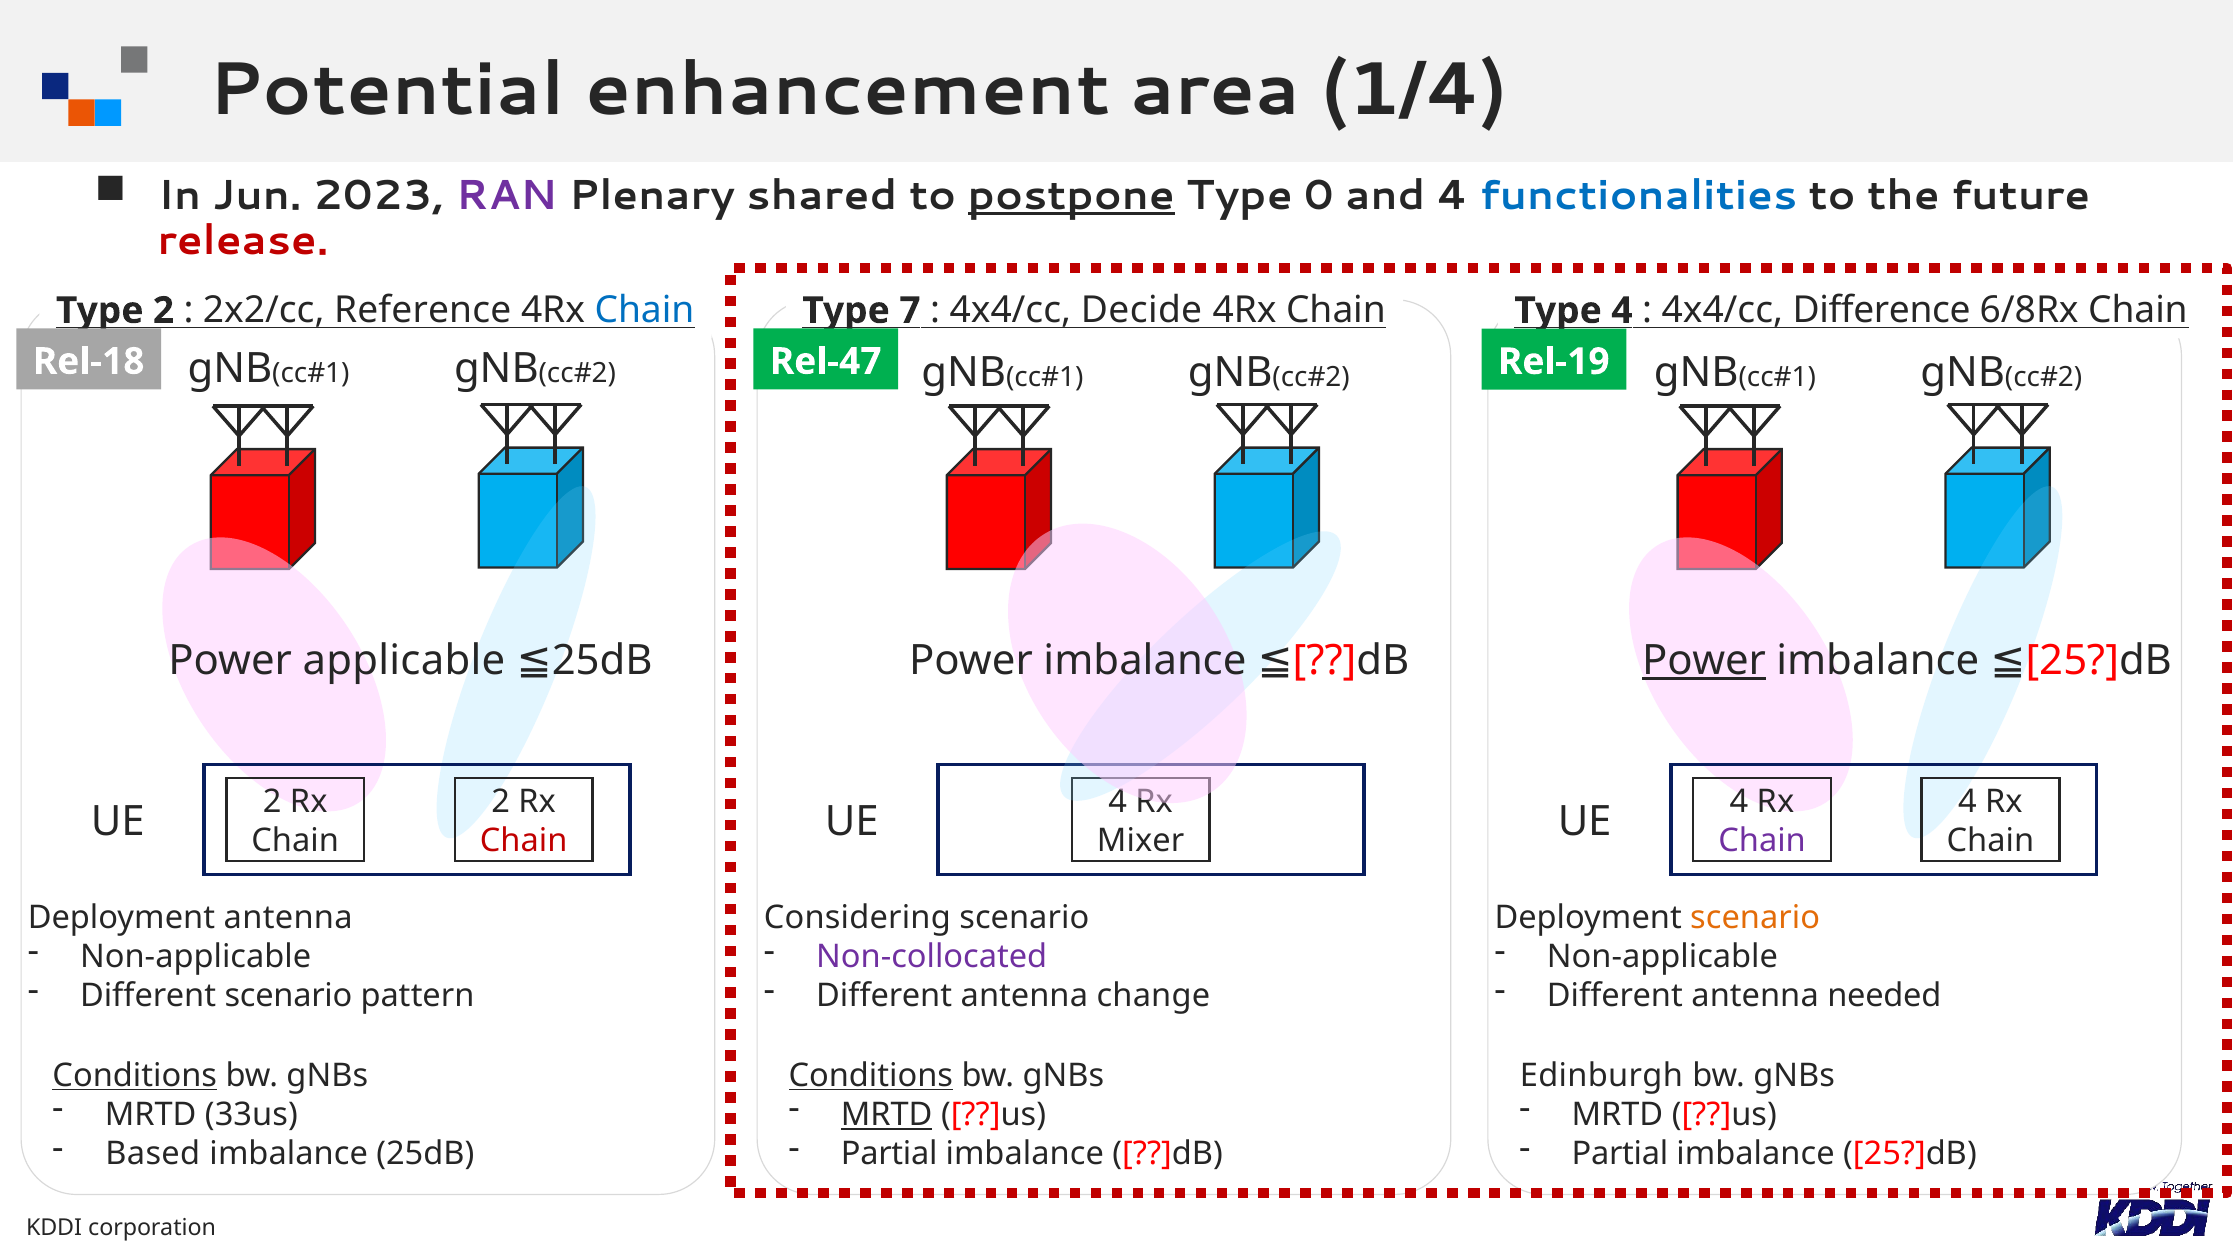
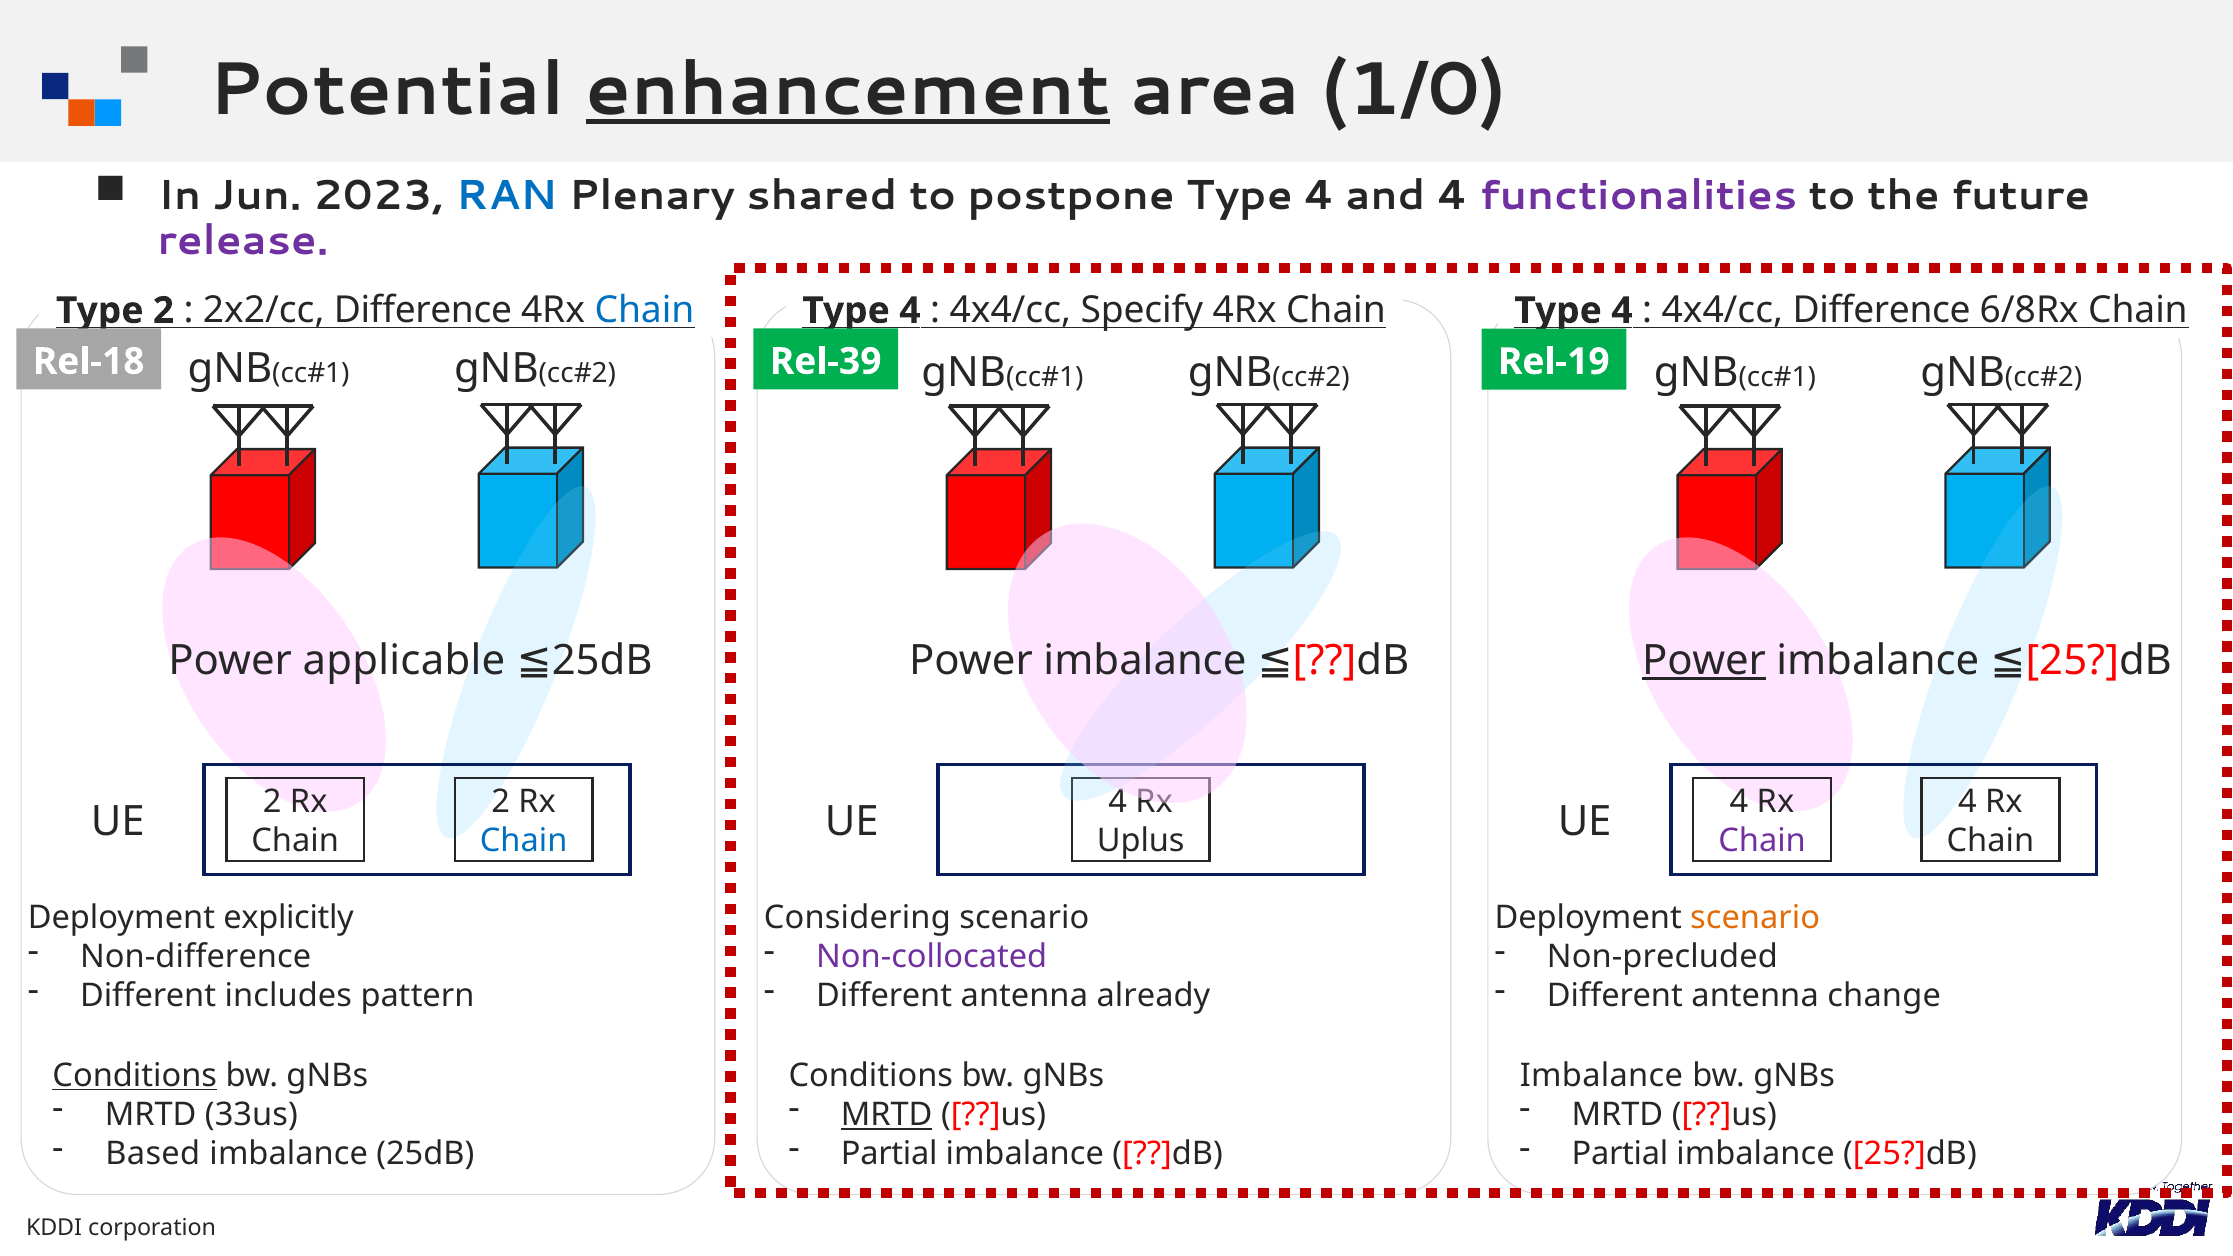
enhancement underline: none -> present (848, 90)
1/4: 1/4 -> 1/0 (1414, 90)
RAN colour: purple -> blue (506, 195)
postpone underline: present -> none (1071, 195)
0: 0 -> 4 (1319, 195)
functionalities colour: blue -> purple (1638, 195)
release colour: red -> purple (243, 241)
2x2/cc Reference: Reference -> Difference (423, 311)
7: 7 -> 4 (910, 311)
Decide: Decide -> Specify (1142, 311)
Rel-47: Rel-47 -> Rel-39 (826, 362)
Chain colour: red -> blue (524, 841)
Mixer: Mixer -> Uplus (1141, 841)
Deployment antenna: antenna -> explicitly (289, 918)
Non-applicable: Non-applicable -> Non-difference (196, 957)
Non-applicable: Non-applicable -> Non-precluded (1662, 957)
Different scenario: scenario -> includes (288, 996)
change: change -> already (1153, 996)
needed: needed -> change (1884, 996)
Conditions underline: present -> none (871, 1076)
Edinburgh: Edinburgh -> Imbalance (1601, 1076)
